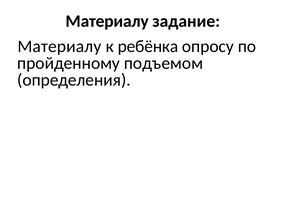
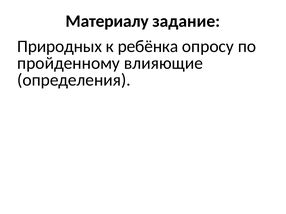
Материалу: Материалу -> Природных (60, 47)
подъемом: подъемом -> влияющие (163, 63)
